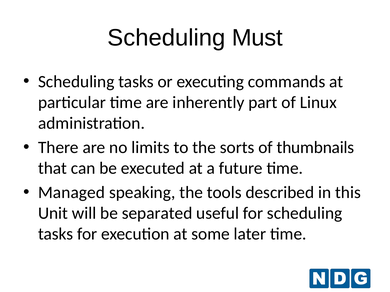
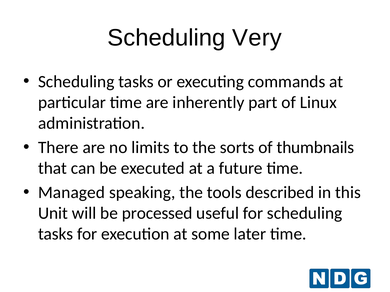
Must: Must -> Very (257, 38)
separated: separated -> processed (157, 214)
